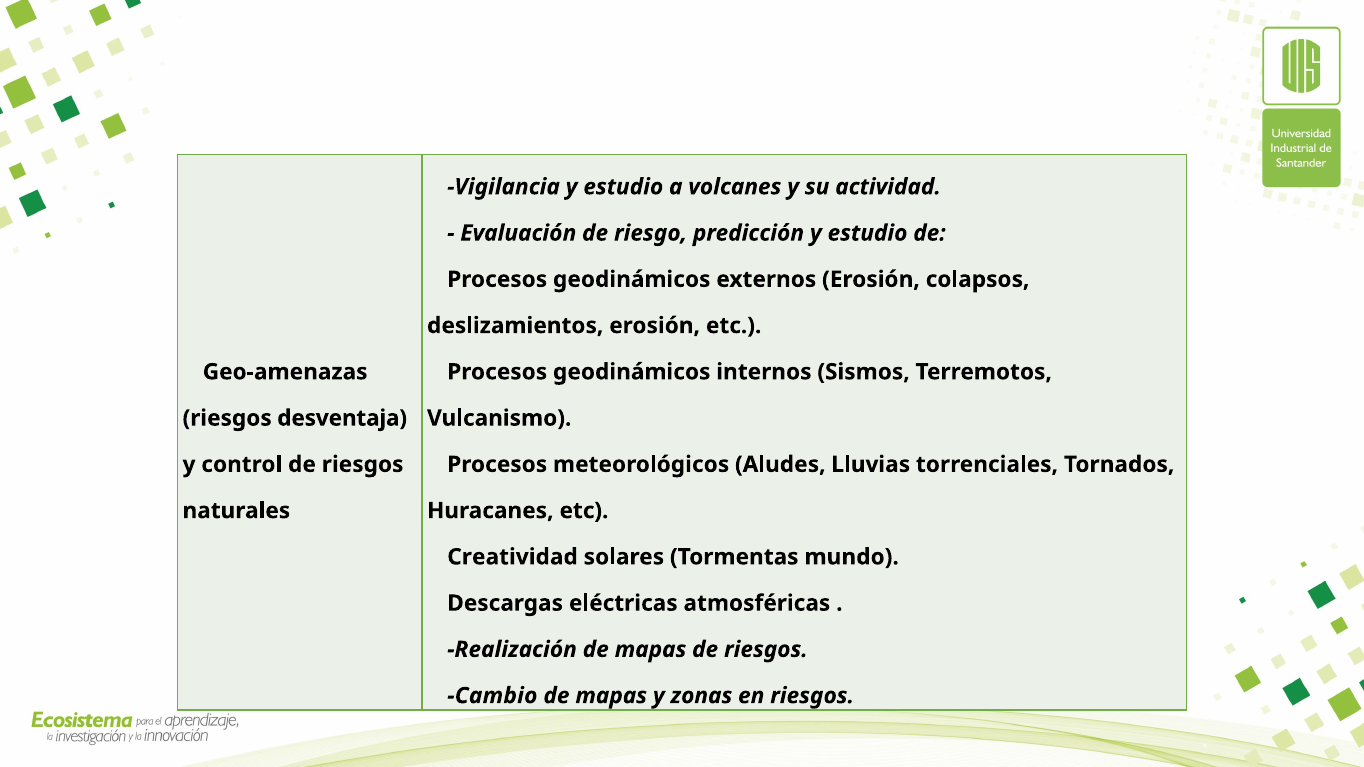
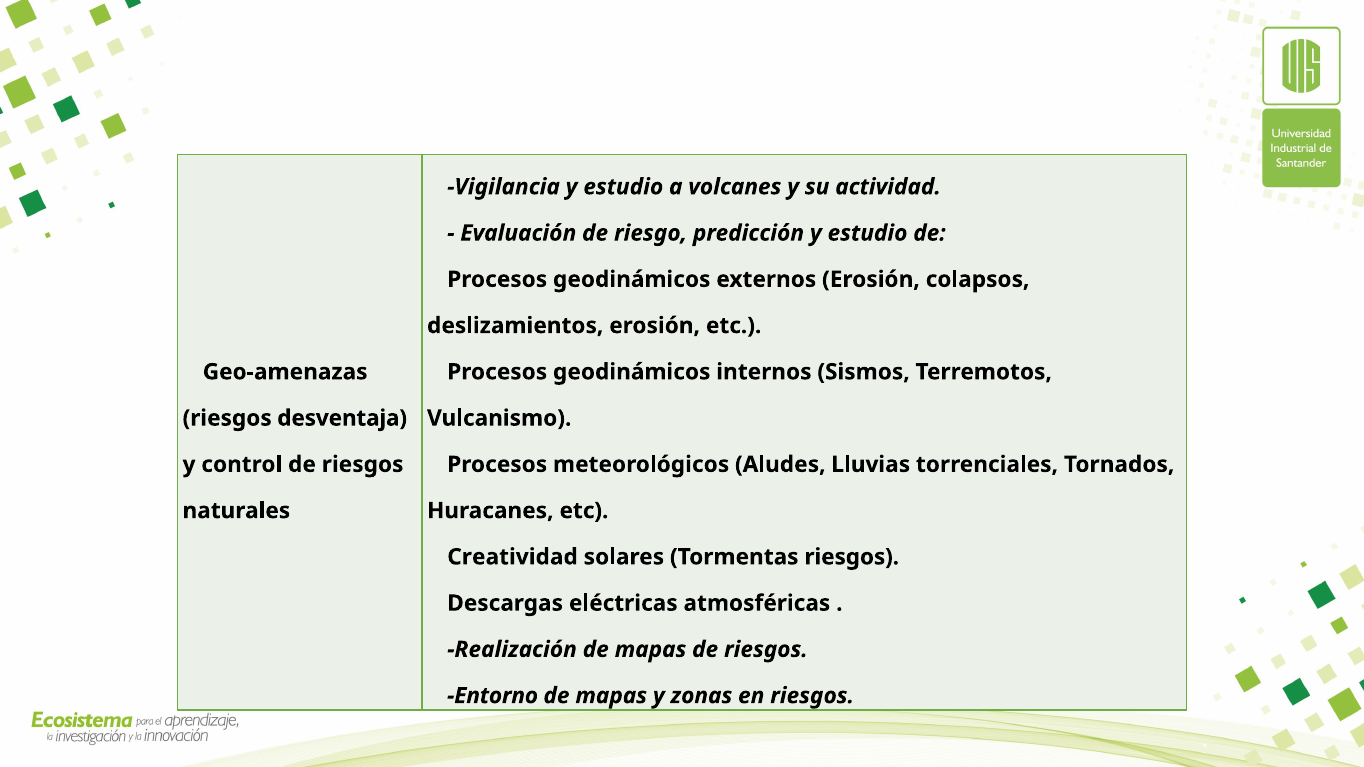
Tormentas mundo: mundo -> riesgos (852, 557)
Cambio: Cambio -> Entorno (493, 696)
